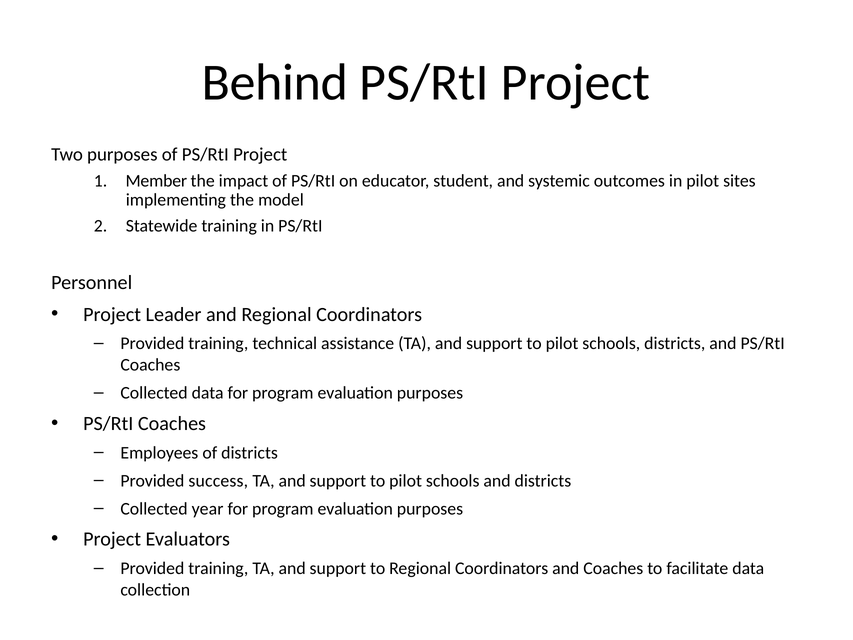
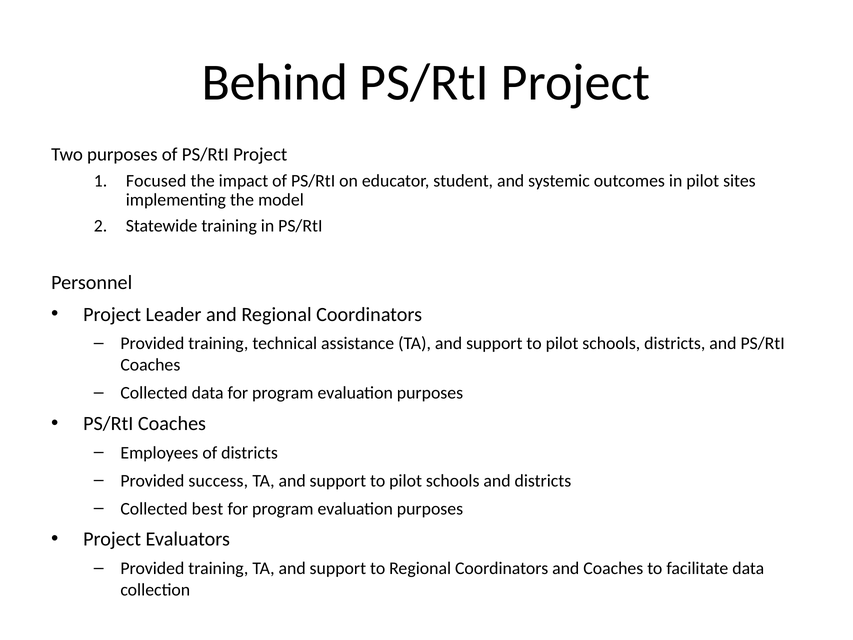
Member: Member -> Focused (156, 181)
year: year -> best (207, 508)
